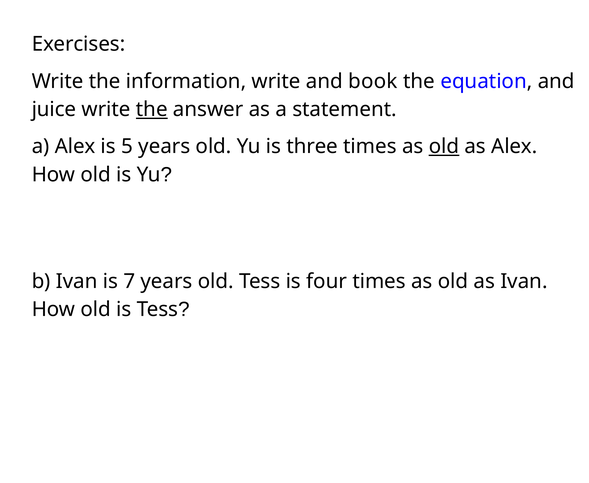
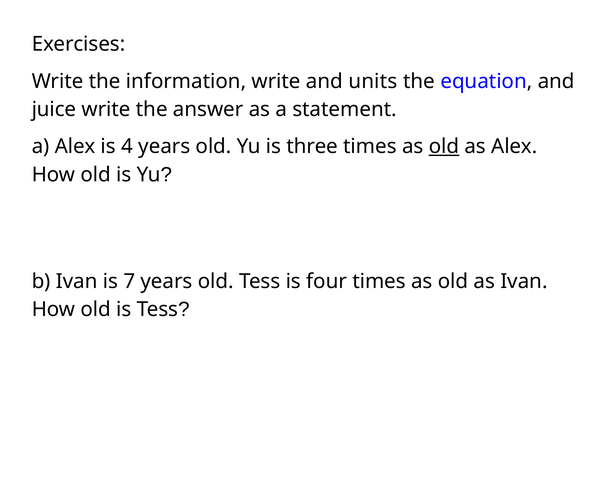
book: book -> units (373, 81)
the underline: present -> none (152, 109)
5: 5 -> 4 (127, 146)
